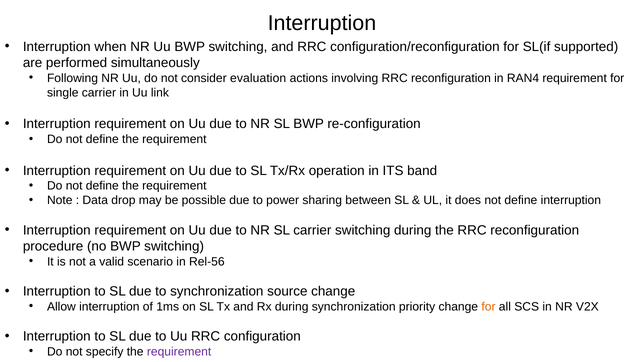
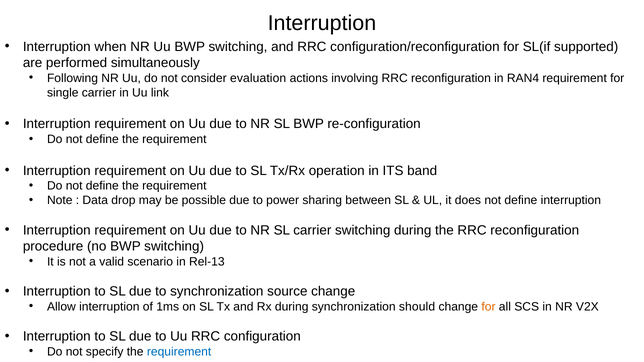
Rel-56: Rel-56 -> Rel-13 (207, 262)
priority: priority -> should (417, 307)
requirement colour: purple -> blue (179, 352)
